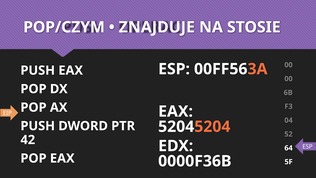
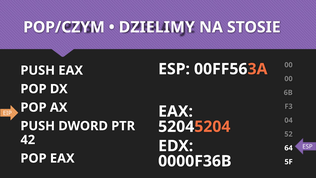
ZNAJDUJE: ZNAJDUJE -> DZIELIMY (157, 27)
